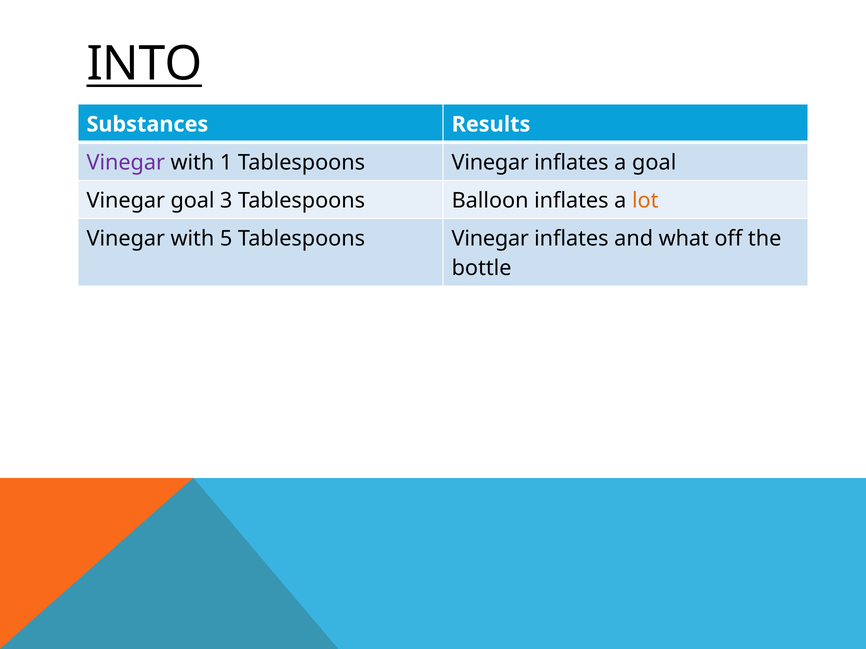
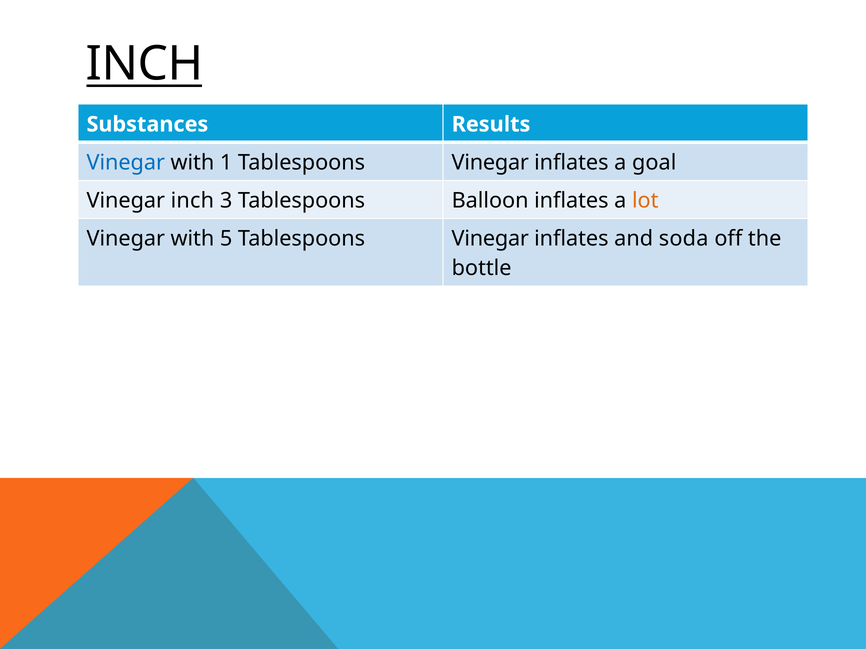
INTO: INTO -> INCH (145, 64)
Vinegar colour: purple -> blue (126, 163)
Vinegar goal: goal -> inch (192, 201)
what: what -> soda (684, 239)
